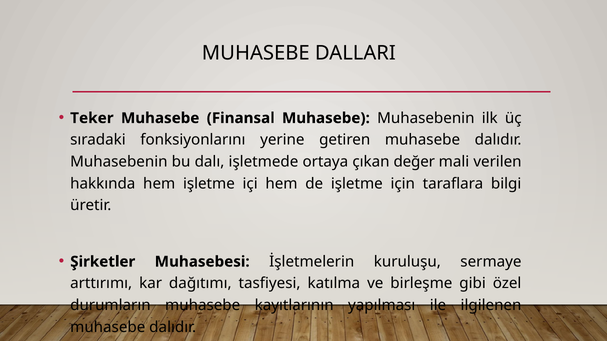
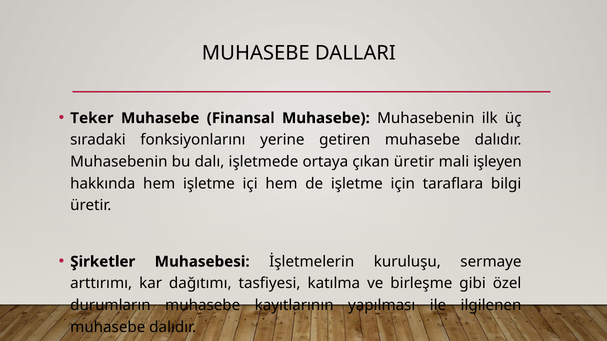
çıkan değer: değer -> üretir (414, 162)
verilen: verilen -> işleyen (498, 162)
